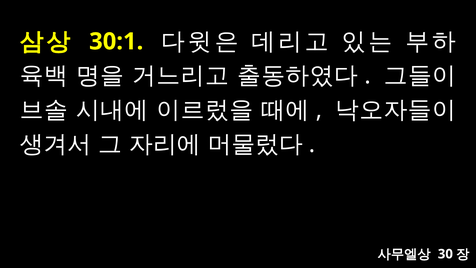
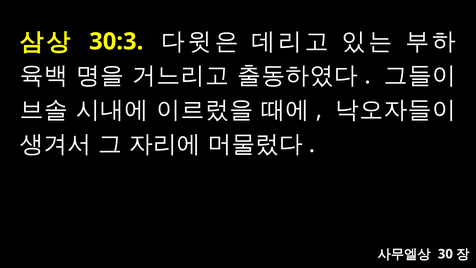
30:1: 30:1 -> 30:3 (116, 41)
